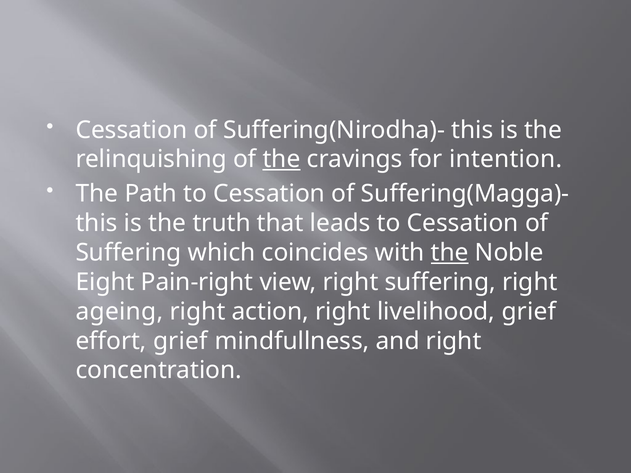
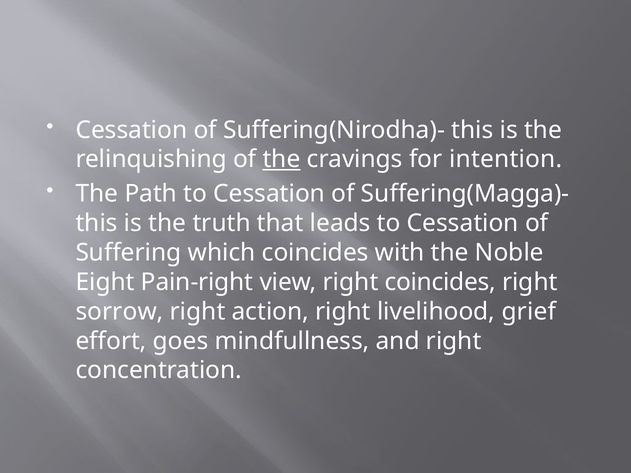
the underline: present -> none (450, 253)
right suffering: suffering -> coincides (440, 282)
ageing: ageing -> sorrow (120, 312)
effort grief: grief -> goes (181, 341)
